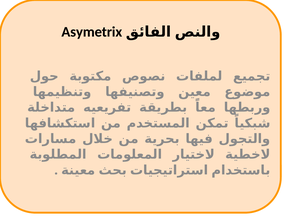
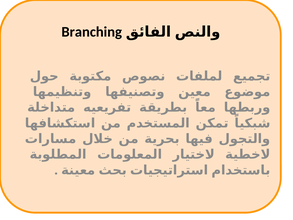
Asymetrix: Asymetrix -> Branching (92, 32)
